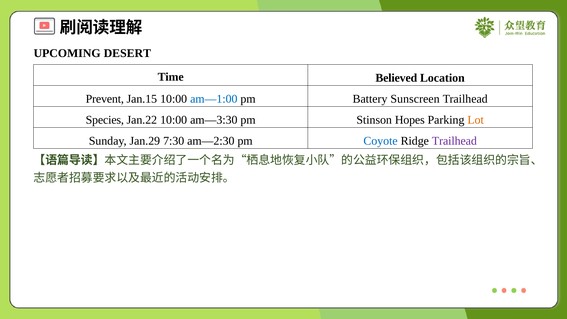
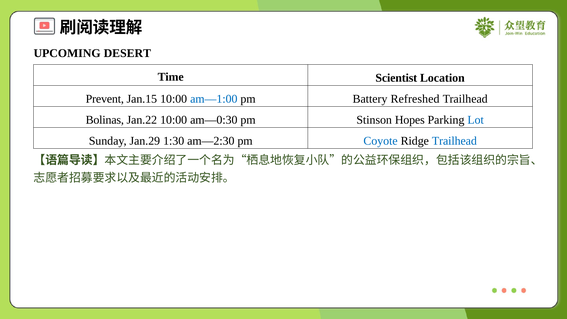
Believed: Believed -> Scientist (396, 78)
Sunscreen: Sunscreen -> Refreshed (415, 99)
Species: Species -> Bolinas (105, 120)
am—3:30: am—3:30 -> am—0:30 (214, 120)
Lot colour: orange -> blue (476, 120)
7:30: 7:30 -> 1:30 (174, 141)
Trailhead colour: purple -> blue (454, 141)
